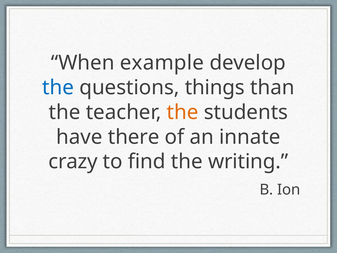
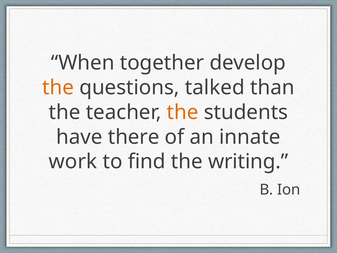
example: example -> together (162, 63)
the colour: blue -> orange (58, 87)
things: things -> talked (215, 87)
crazy: crazy -> work (73, 162)
